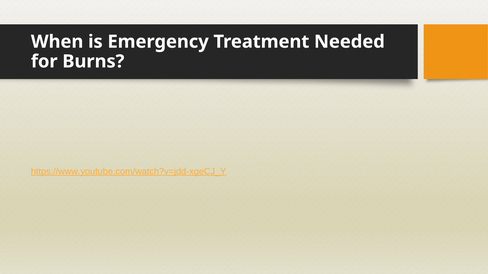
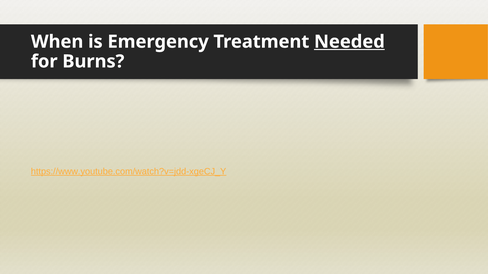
Needed underline: none -> present (349, 42)
